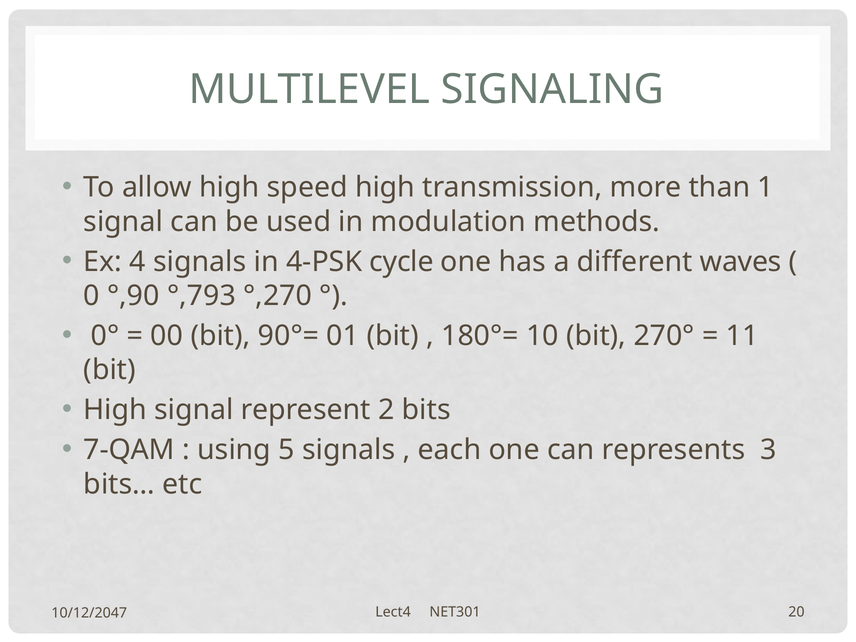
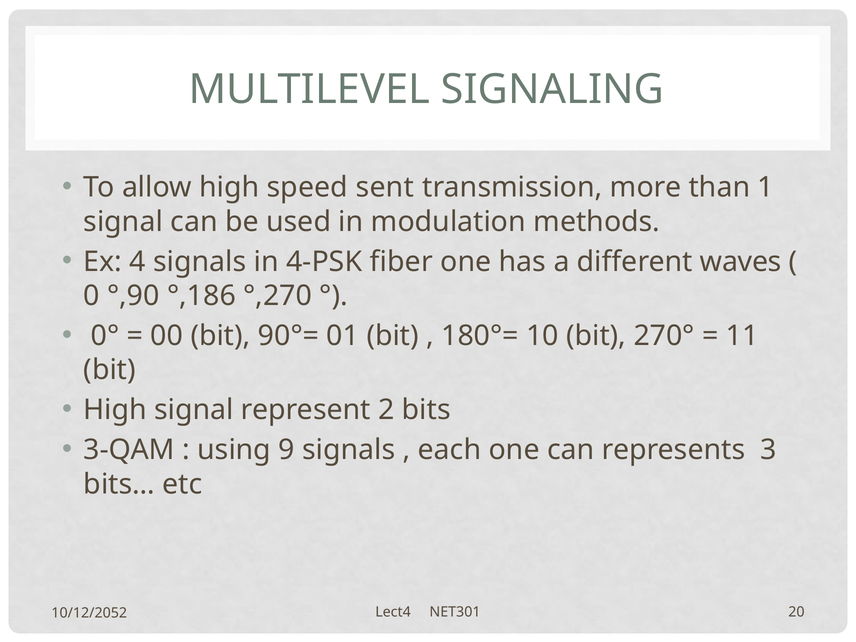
speed high: high -> sent (385, 187)
cycle: cycle -> fiber (401, 262)
°,793: °,793 -> °,186 (201, 296)
7-QAM: 7-QAM -> 3-QAM (129, 450)
5: 5 -> 9 (287, 450)
10/12/2047: 10/12/2047 -> 10/12/2052 (89, 613)
